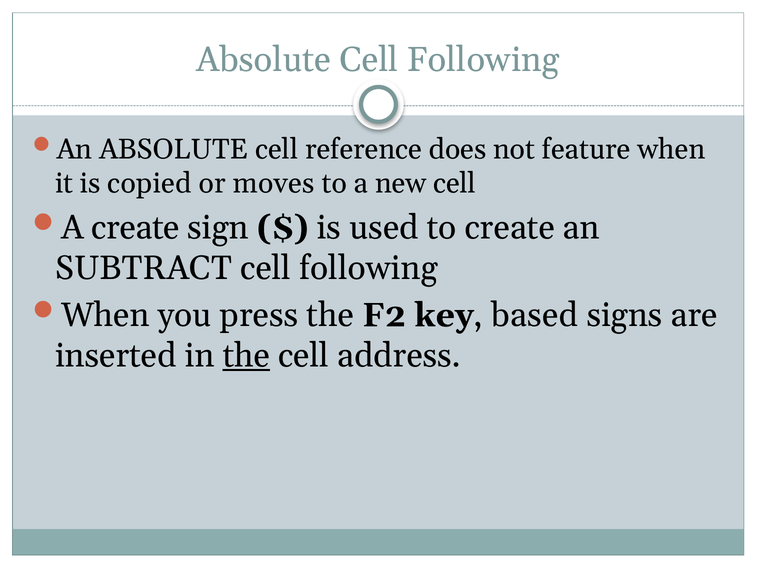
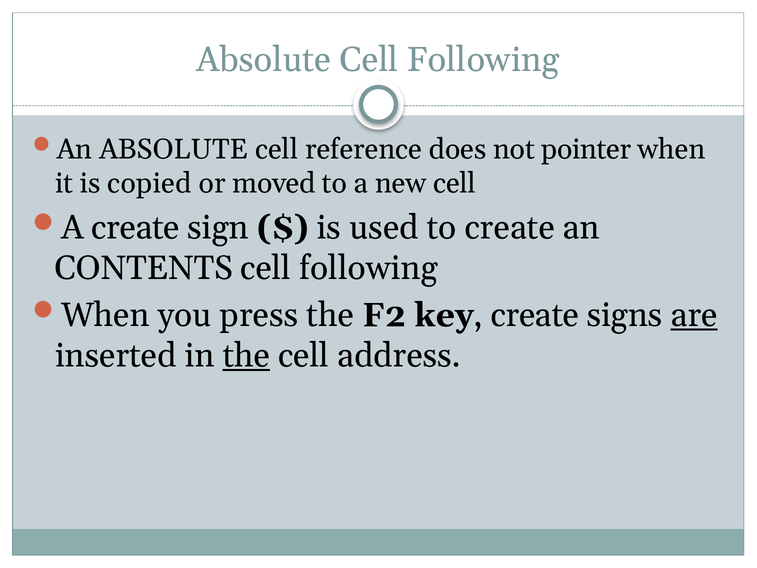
feature: feature -> pointer (586, 149)
moves: moves -> moved (274, 183)
SUBTRACT: SUBTRACT -> CONTENTS (144, 268)
based: based -> create (535, 315)
are underline: none -> present (694, 315)
